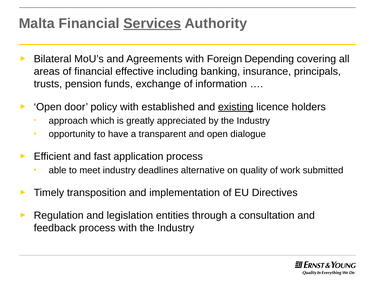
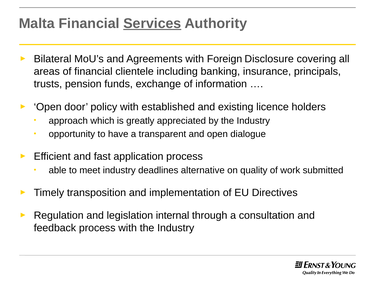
Depending: Depending -> Disclosure (269, 59)
effective: effective -> clientele (135, 72)
existing underline: present -> none (236, 107)
entities: entities -> internal (173, 216)
